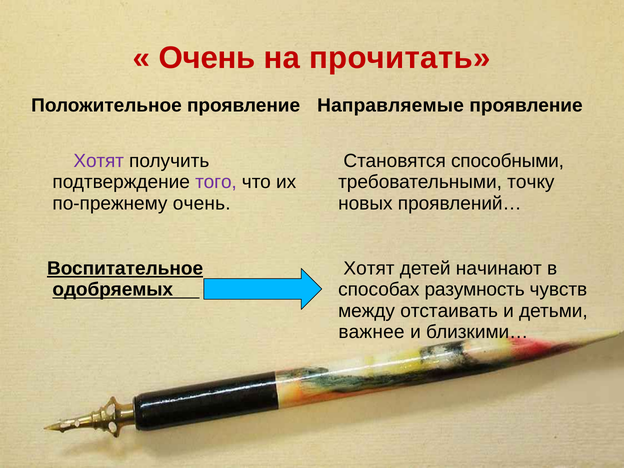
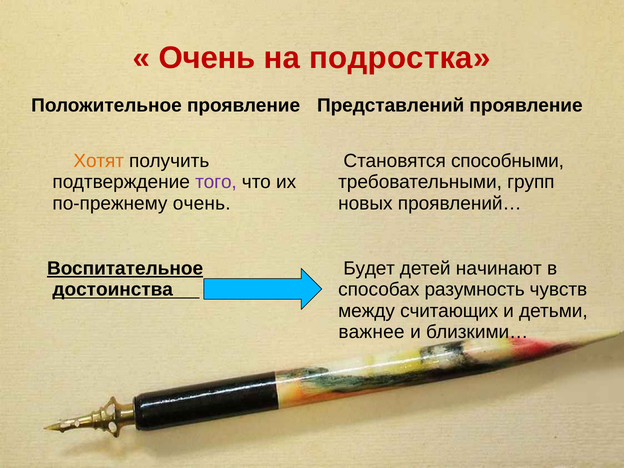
прочитать: прочитать -> подростка (400, 58)
Направляемые: Направляемые -> Представлений (391, 105)
Хотят colour: purple -> orange (99, 161)
точку: точку -> групп (531, 182)
Хотят: Хотят -> Будет (369, 268)
одобряемых: одобряемых -> достоинства (113, 290)
отстаивать: отстаивать -> считающих (449, 311)
